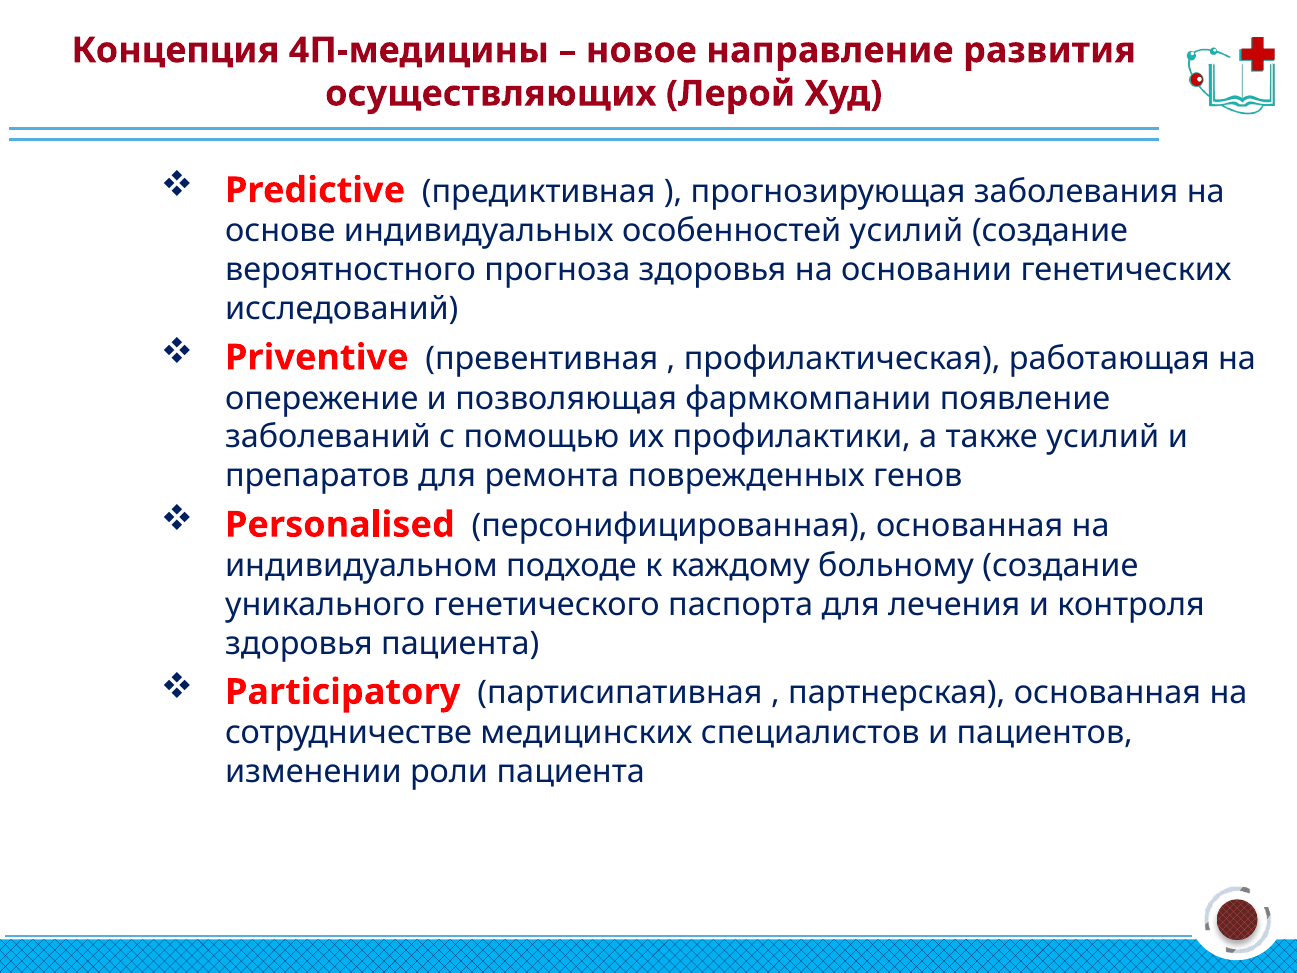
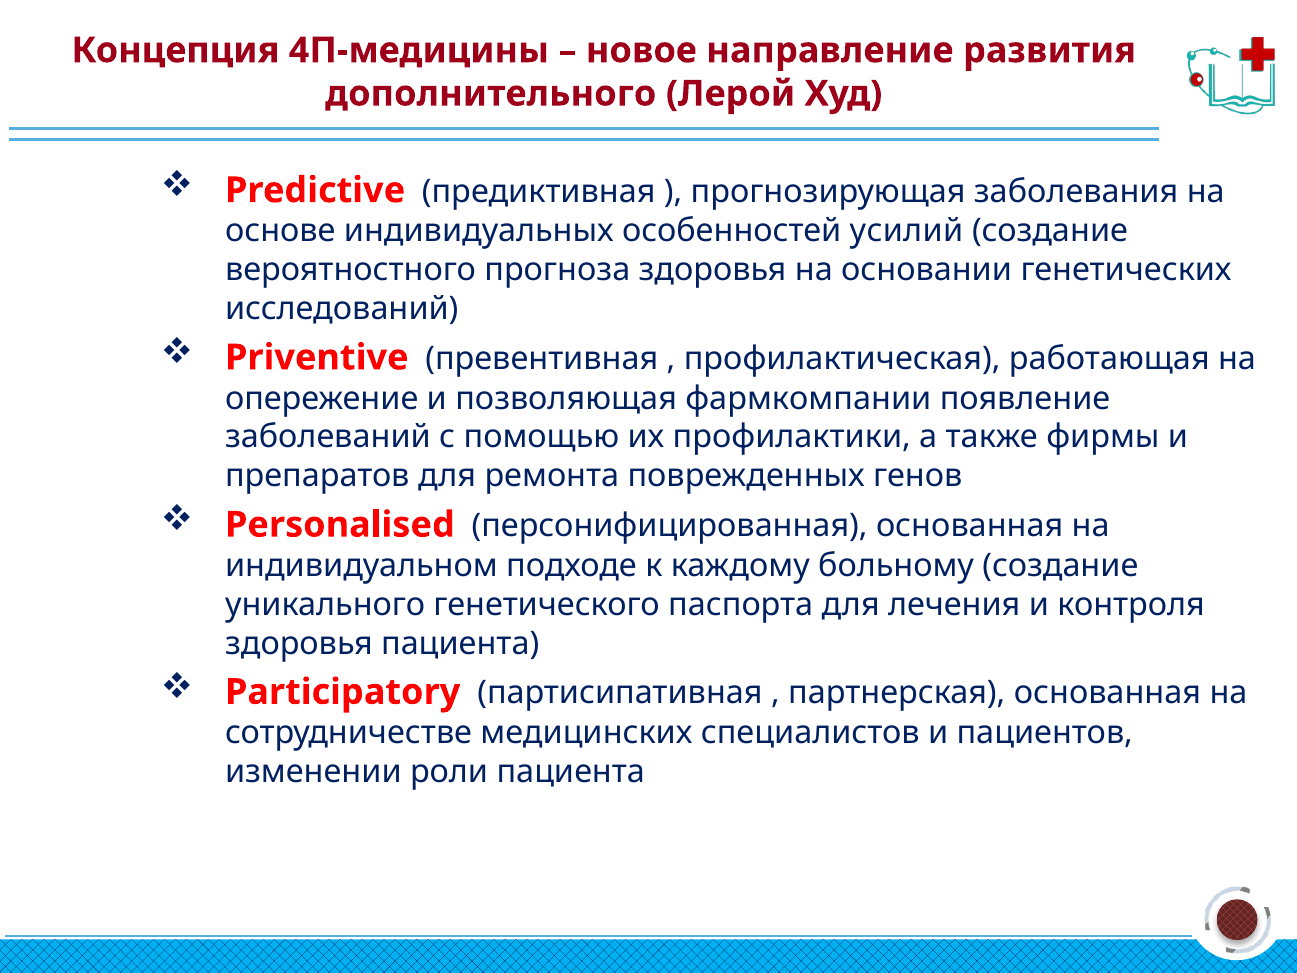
осуществляющих: осуществляющих -> дополнительного (491, 94)
также усилий: усилий -> фирмы (1103, 437)
